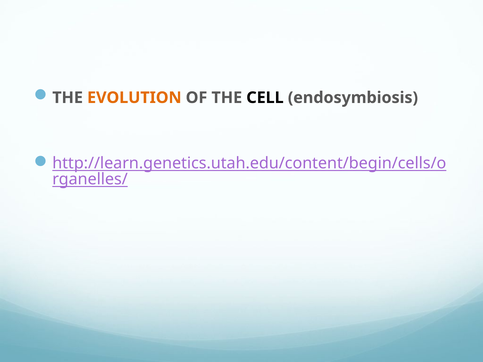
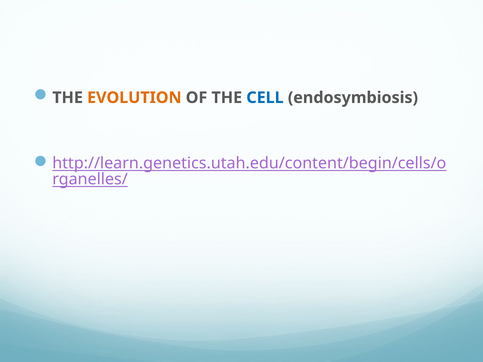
CELL colour: black -> blue (265, 98)
